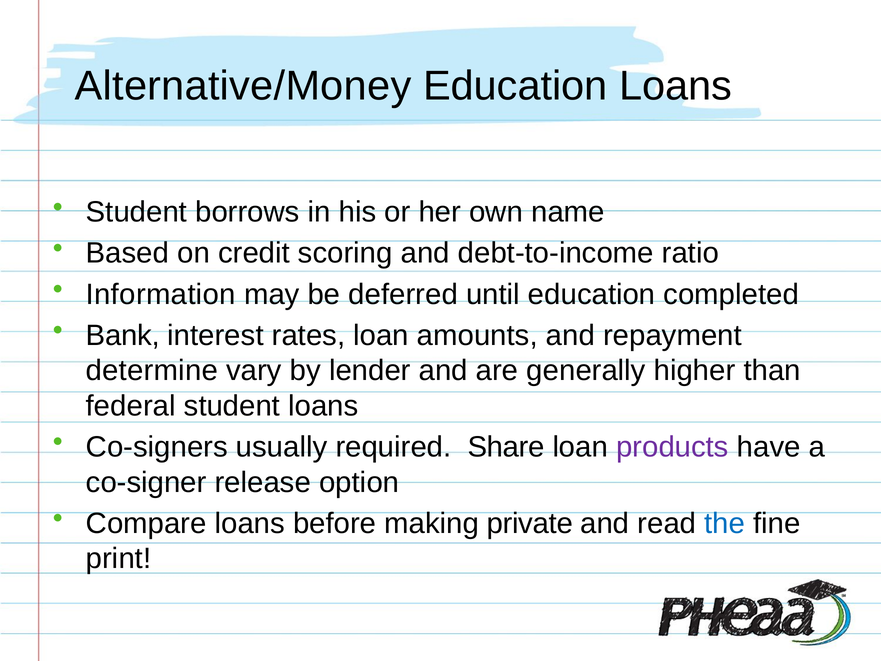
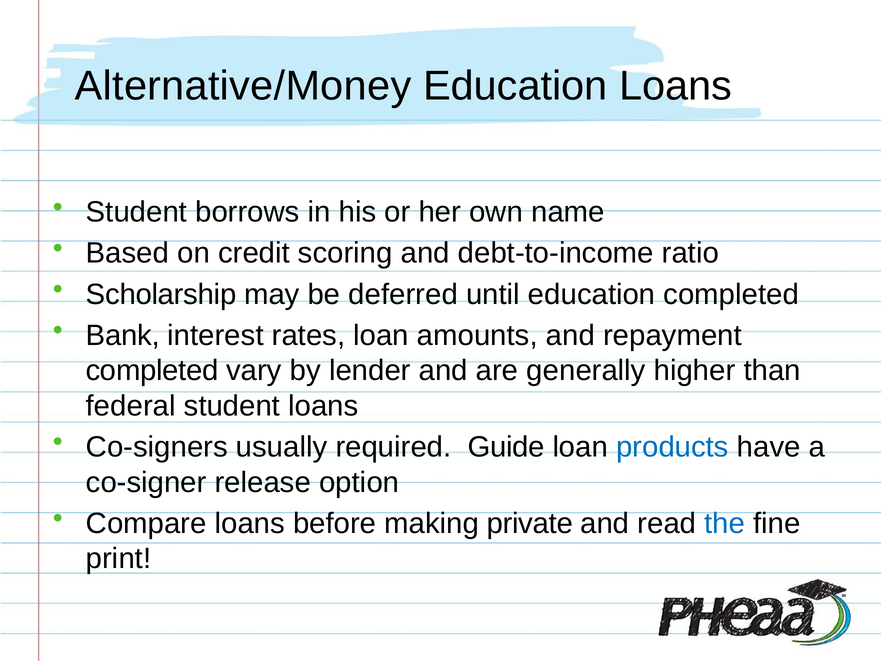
Information: Information -> Scholarship (161, 294)
determine: determine -> completed (152, 371)
Share: Share -> Guide (506, 447)
products colour: purple -> blue (672, 447)
